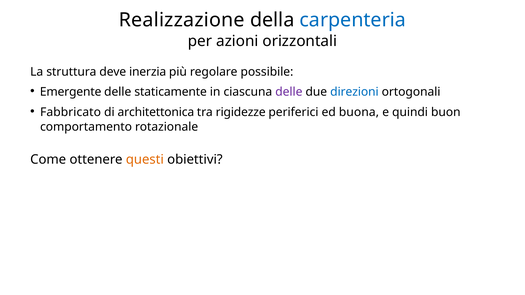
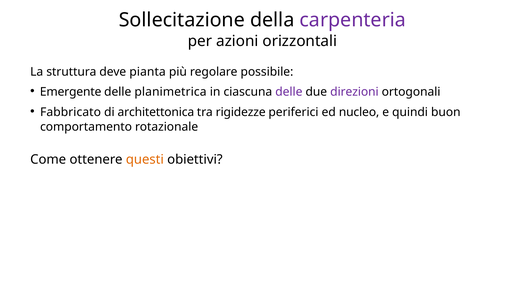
Realizzazione: Realizzazione -> Sollecitazione (182, 20)
carpenteria colour: blue -> purple (353, 20)
inerzia: inerzia -> pianta (148, 72)
staticamente: staticamente -> planimetrica (171, 92)
direzioni colour: blue -> purple (354, 92)
buona: buona -> nucleo (359, 112)
